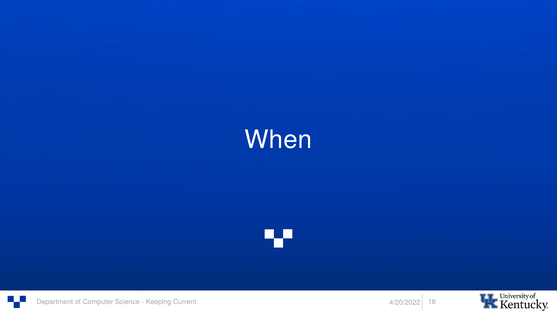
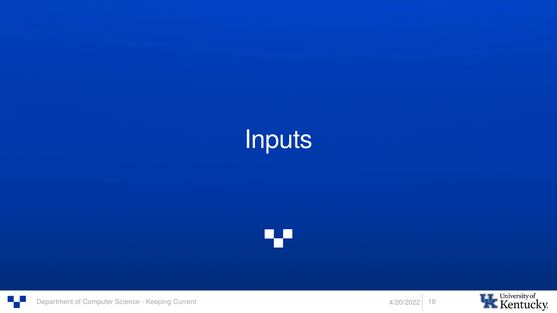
When: When -> Inputs (279, 140)
